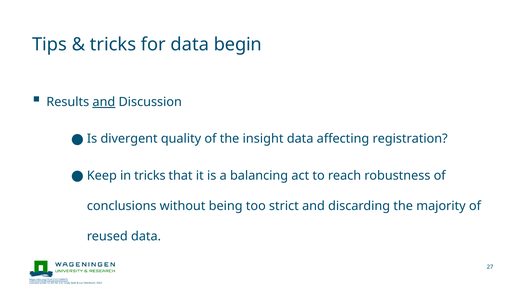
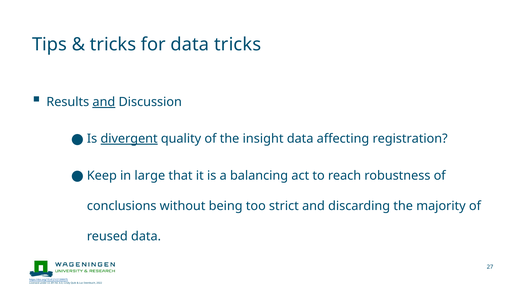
data begin: begin -> tricks (238, 45)
divergent underline: none -> present (129, 139)
in tricks: tricks -> large (150, 176)
